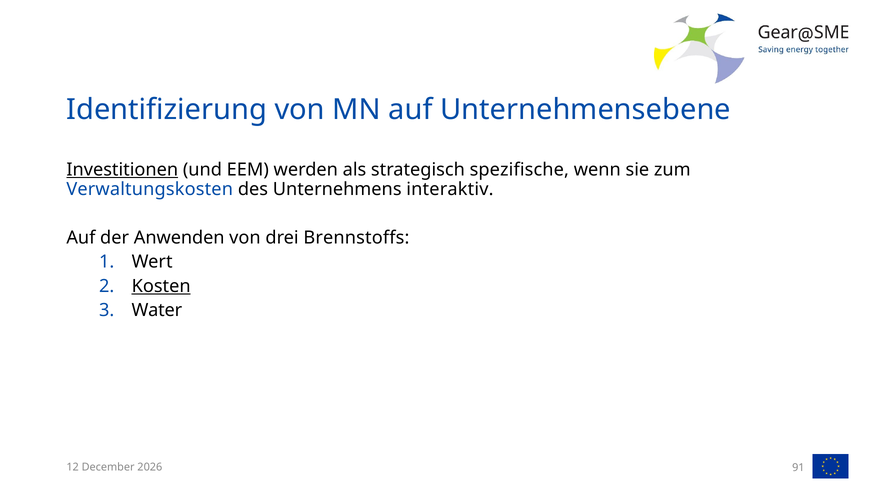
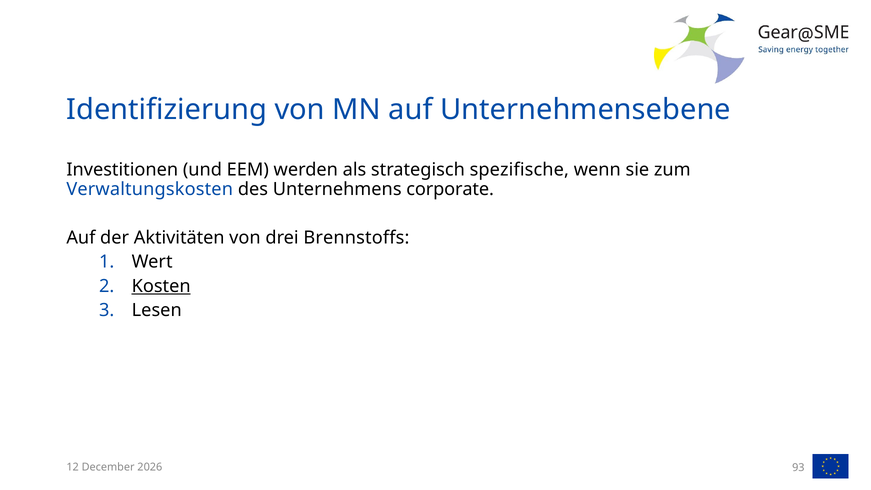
Investitionen underline: present -> none (122, 170)
interaktiv: interaktiv -> corporate (450, 189)
Anwenden: Anwenden -> Aktivitäten (179, 238)
Water: Water -> Lesen (157, 310)
91: 91 -> 93 (798, 468)
